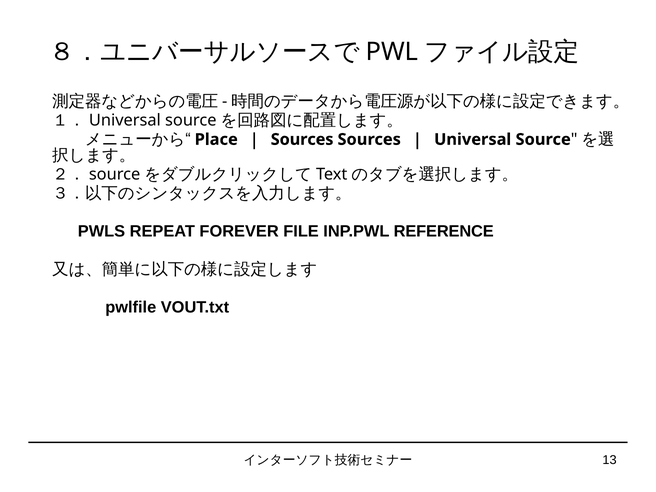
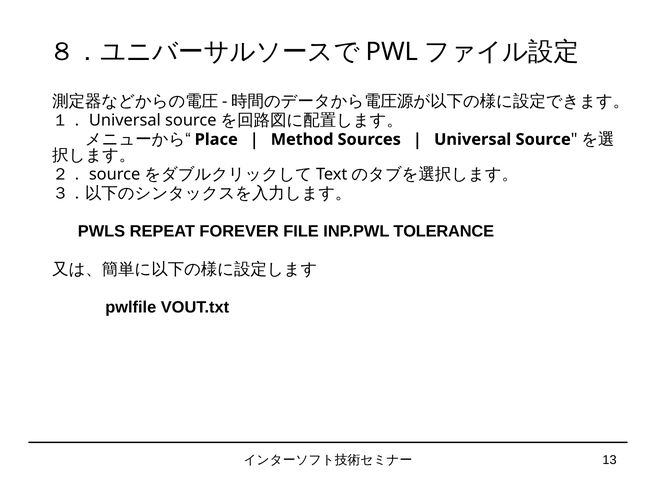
Sources: Sources -> Method (302, 139)
REFERENCE: REFERENCE -> TOLERANCE (444, 231)
